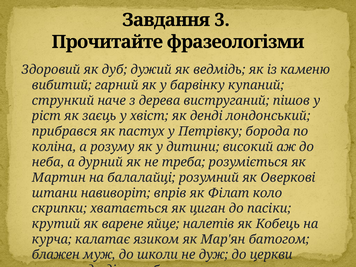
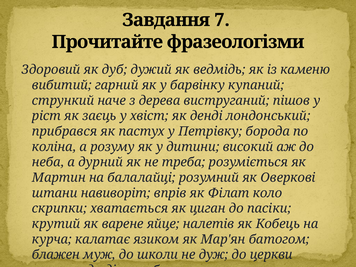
3: 3 -> 7 (222, 20)
